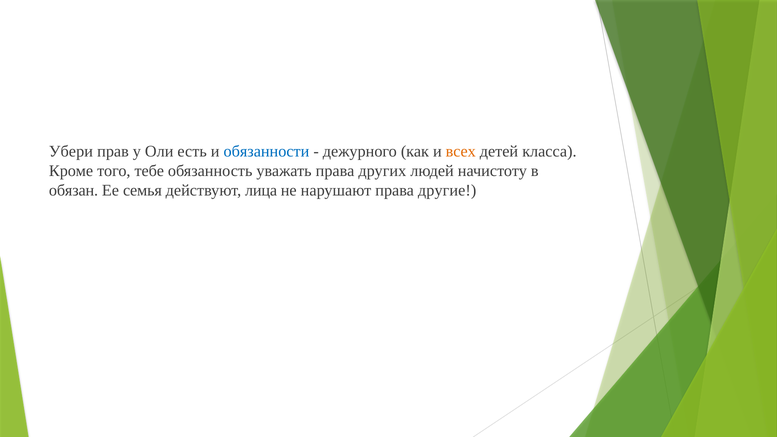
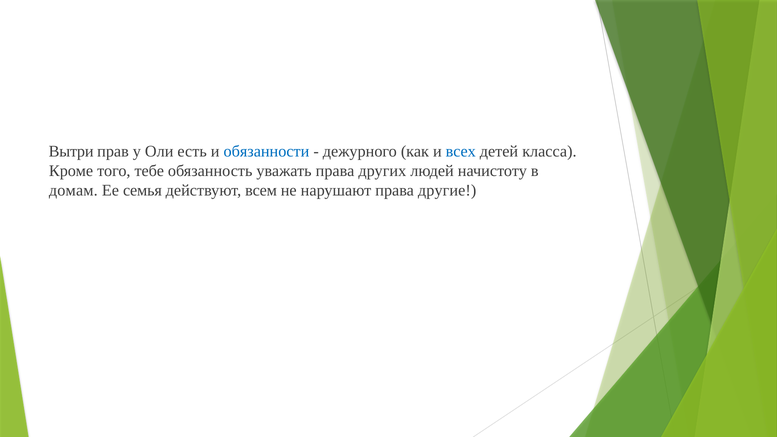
Убери: Убери -> Вытри (71, 151)
всех colour: orange -> blue (461, 151)
обязан: обязан -> домам (73, 190)
лица: лица -> всем (261, 190)
